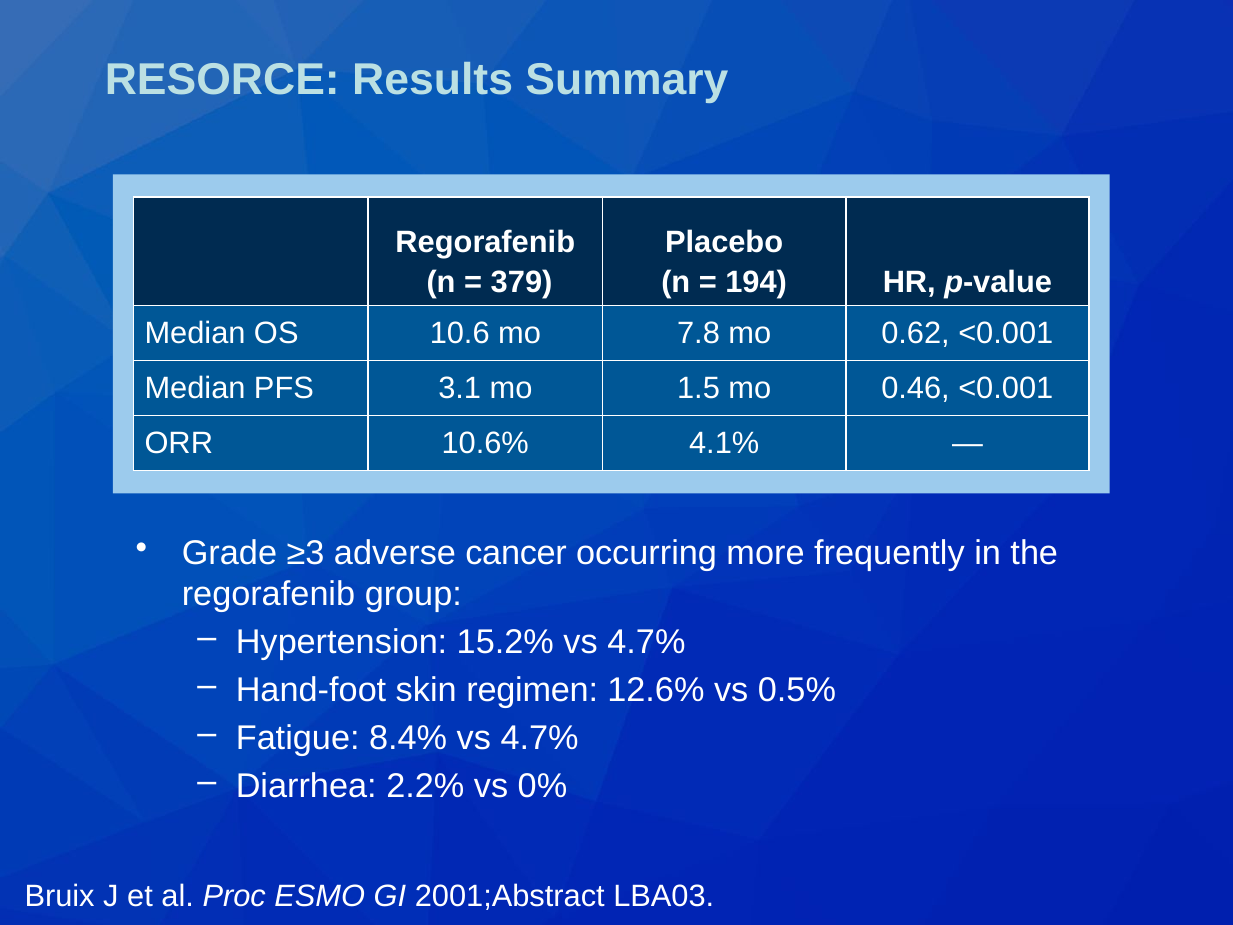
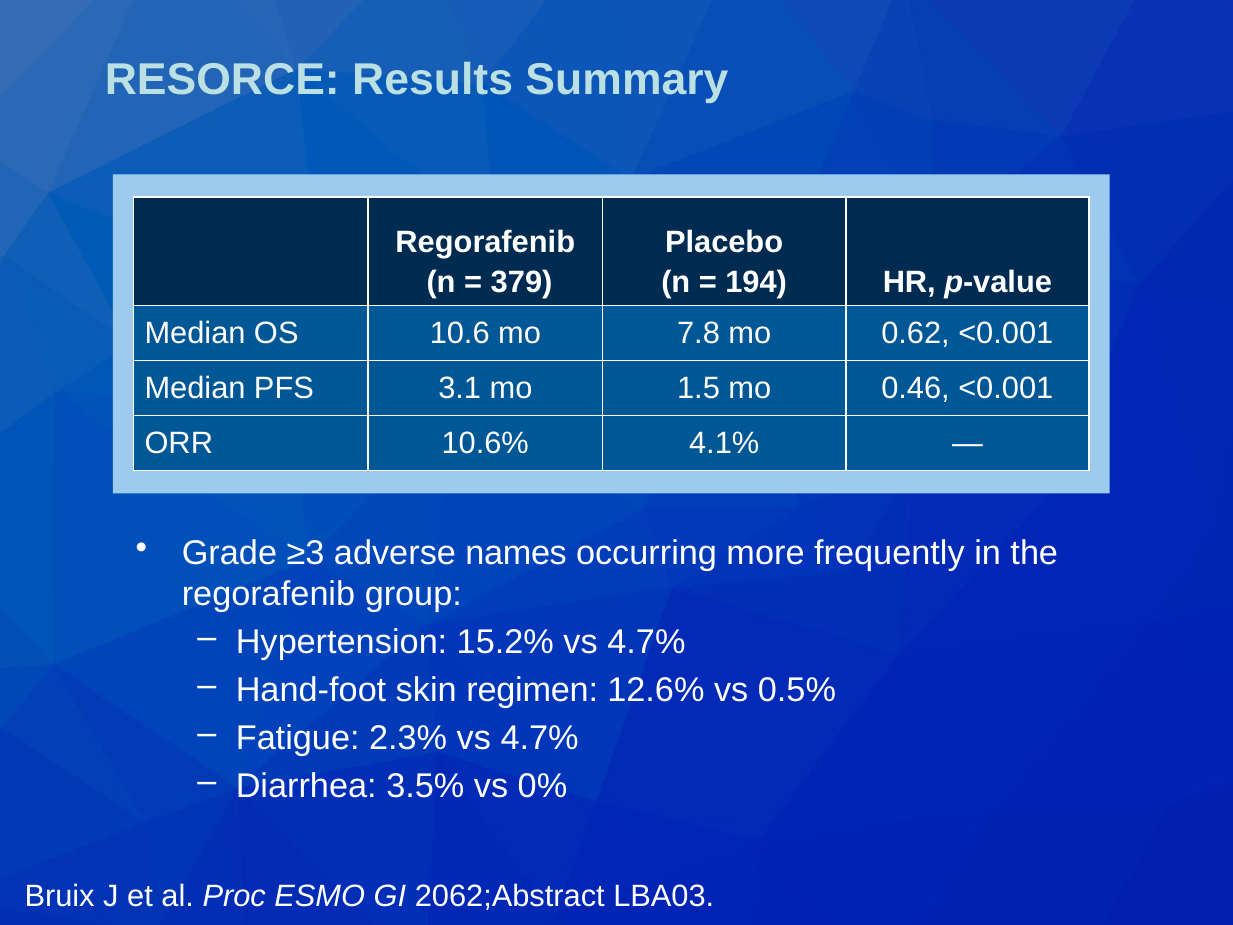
cancer: cancer -> names (516, 553)
8.4%: 8.4% -> 2.3% (408, 738)
2.2%: 2.2% -> 3.5% (425, 786)
2001;Abstract: 2001;Abstract -> 2062;Abstract (510, 896)
